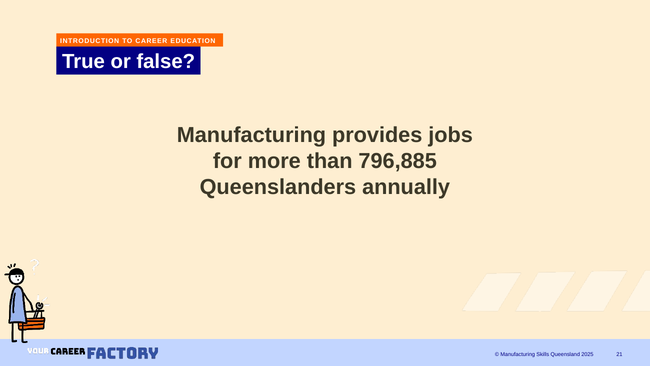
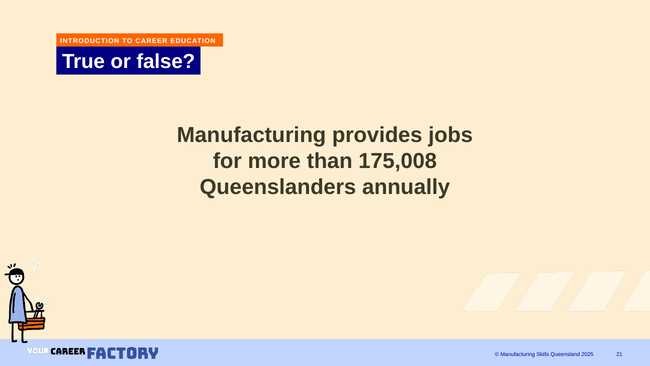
796,885: 796,885 -> 175,008 (398, 161)
